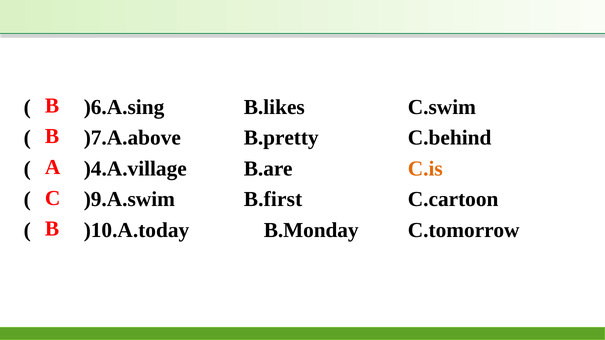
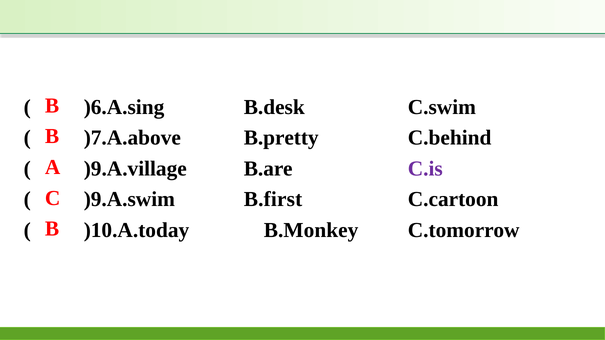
B.likes: B.likes -> B.desk (274, 107)
)4.A.village: )4.A.village -> )9.A.village (135, 169)
C.is colour: orange -> purple (425, 169)
B.Monday: B.Monday -> B.Monkey (311, 230)
